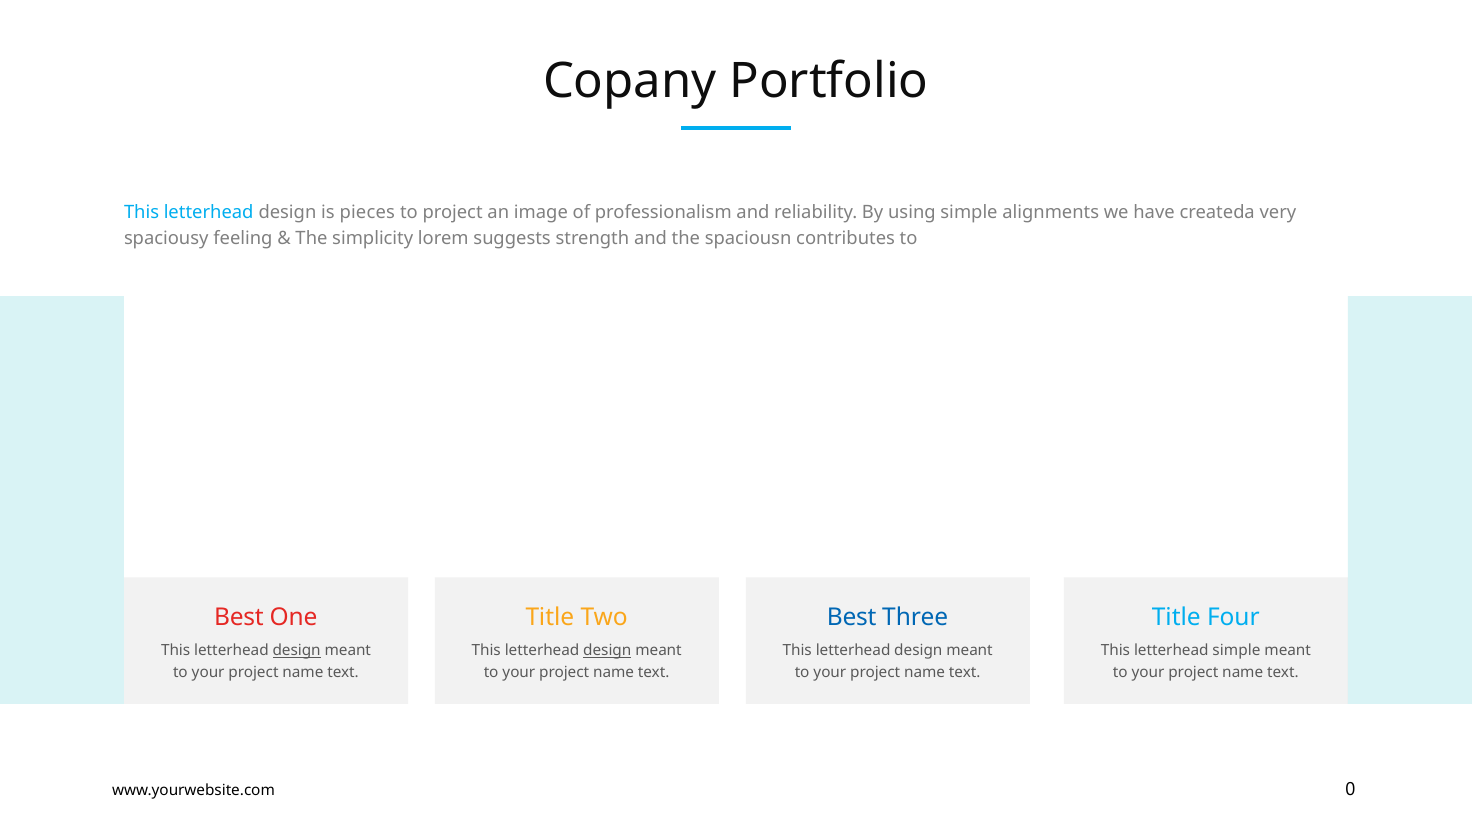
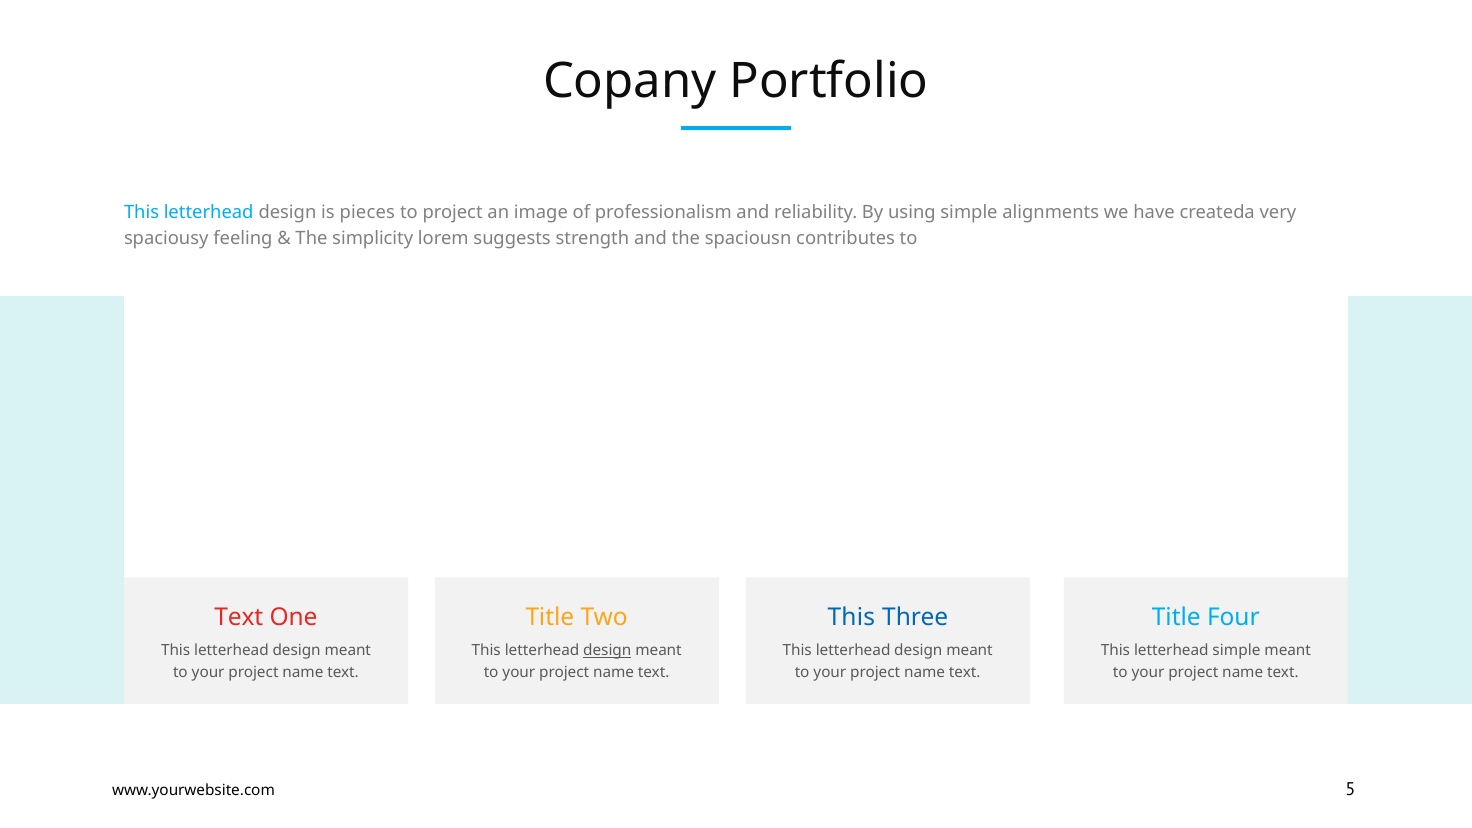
Best: Best -> Text (239, 617)
Best: Best -> This (851, 617)
design underline: present -> none (297, 651)
0: 0 -> 5 (1350, 790)
